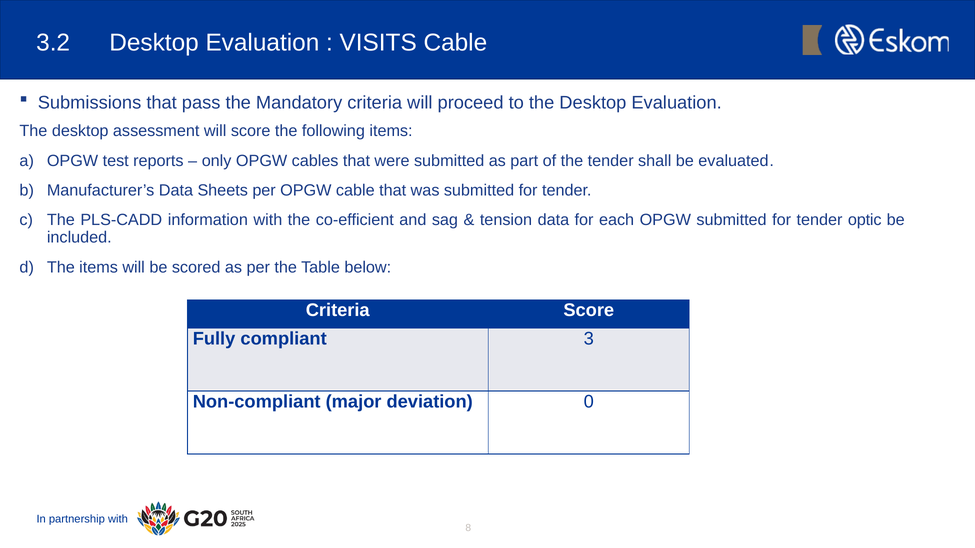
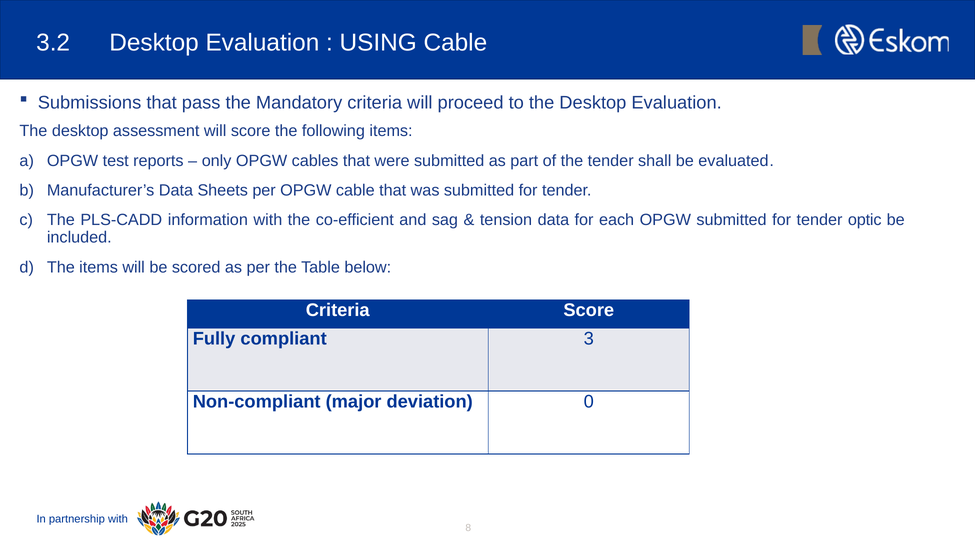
VISITS: VISITS -> USING (378, 43)
